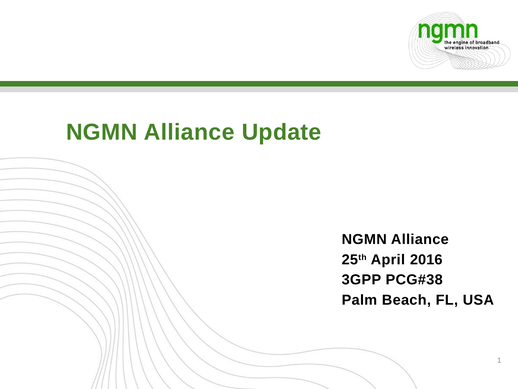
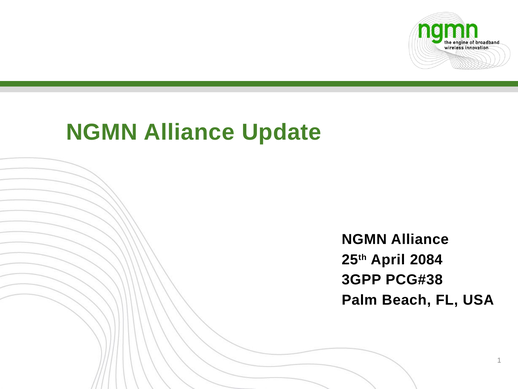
2016: 2016 -> 2084 (426, 259)
